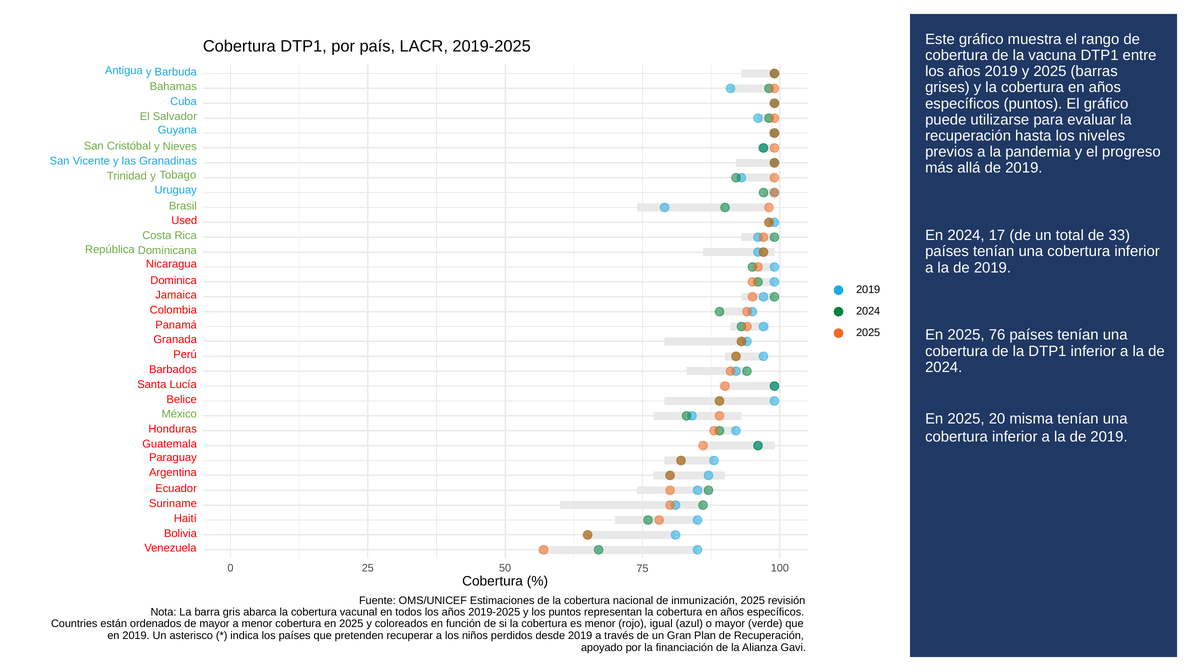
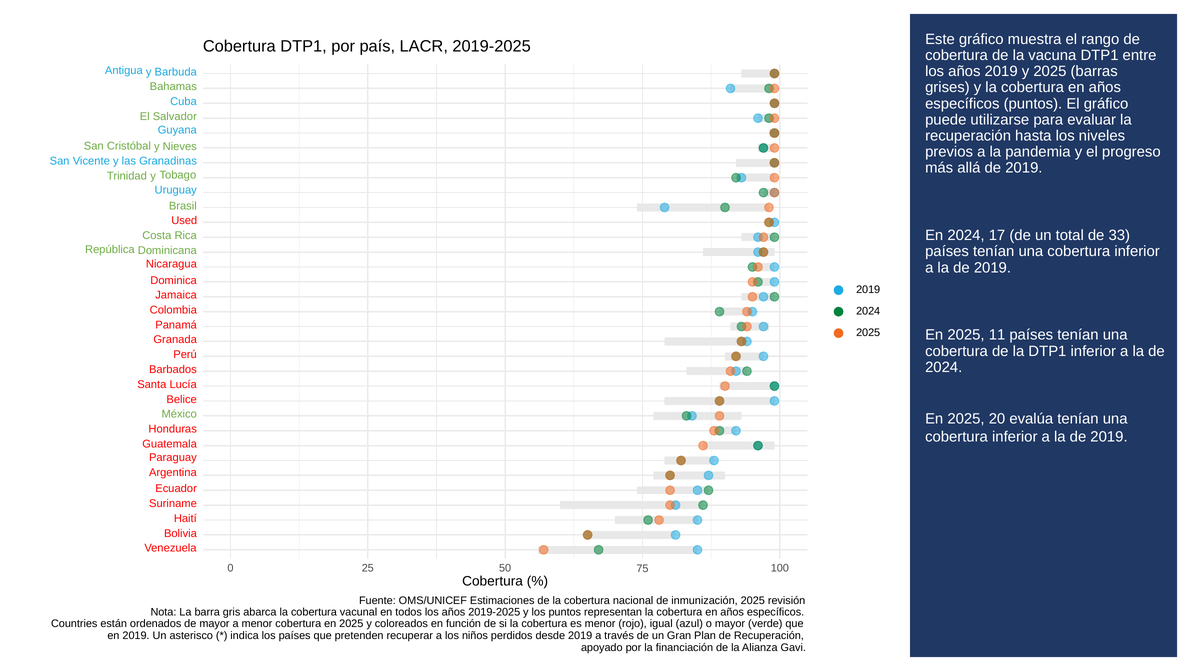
76: 76 -> 11 (997, 335)
misma: misma -> evalúa (1031, 419)
